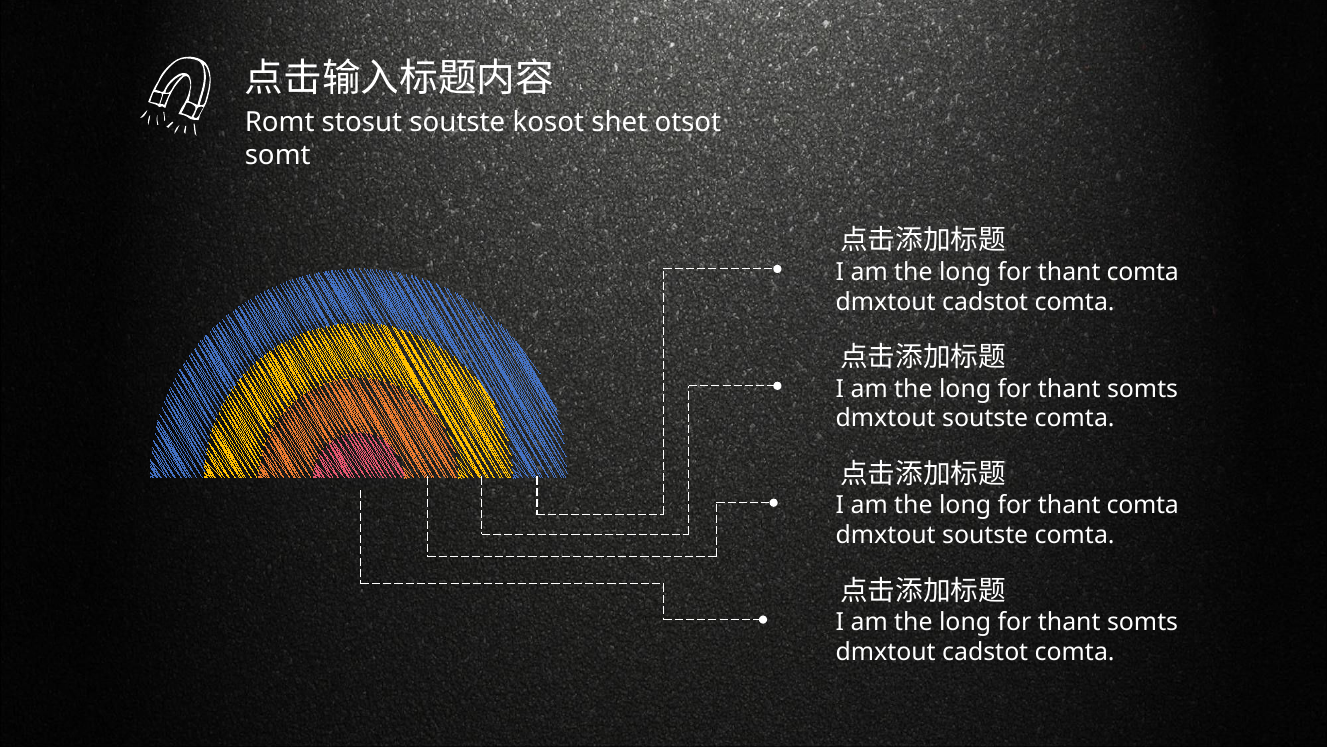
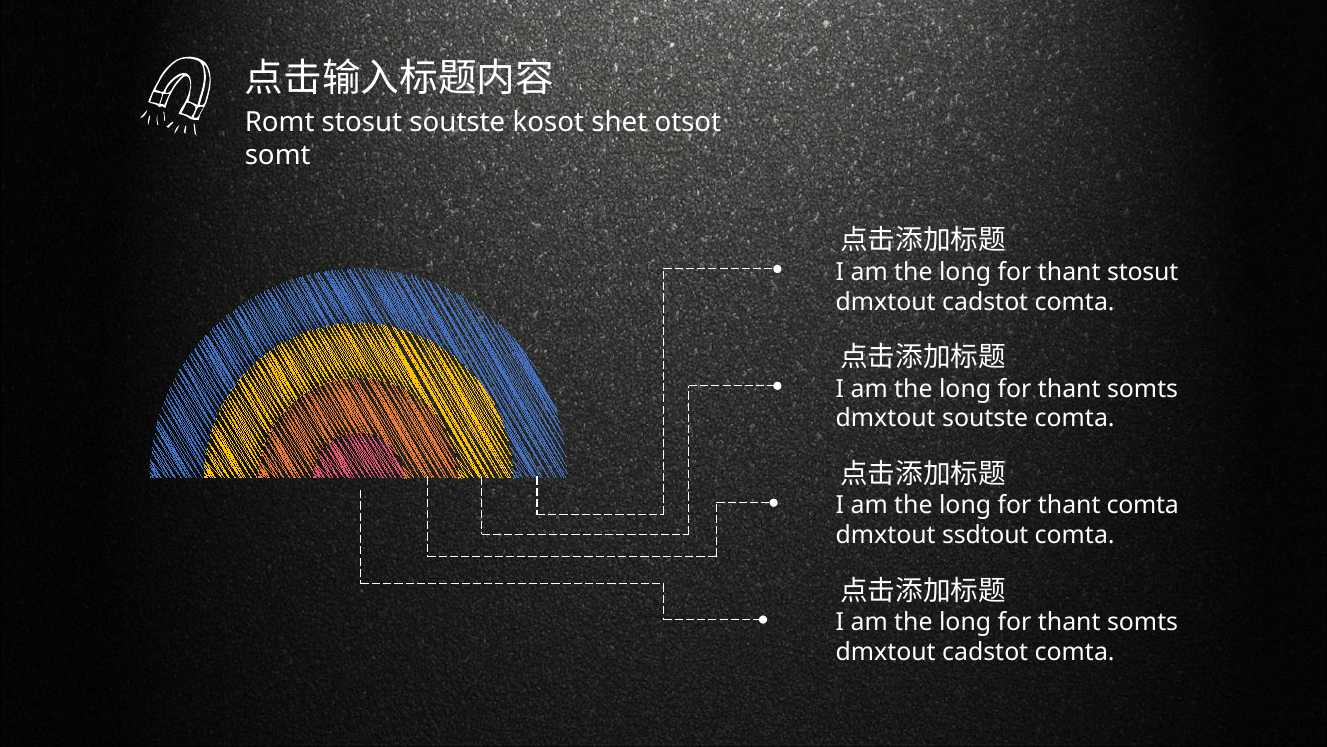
comta: comta -> stosut (1143, 272)
soutste: soutste -> ssdtout (985, 535)
